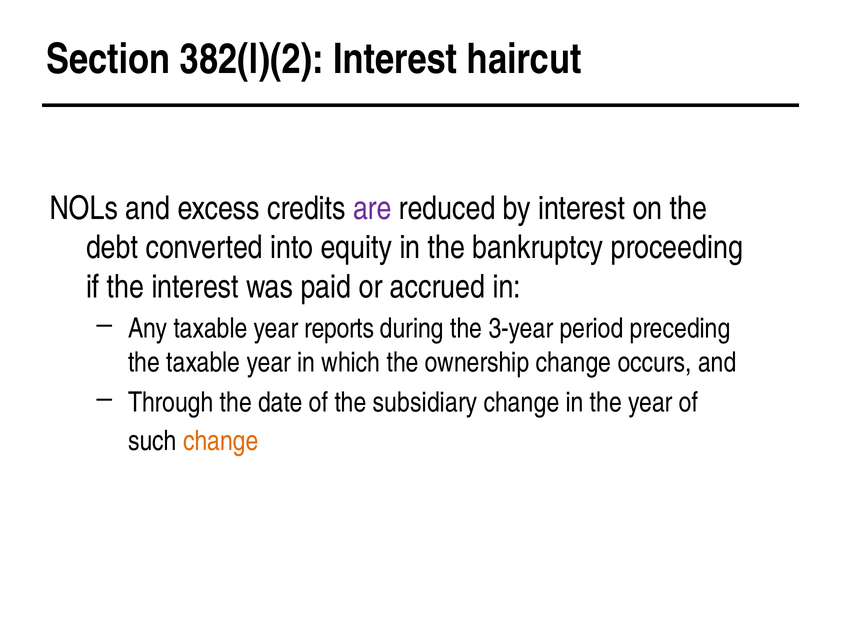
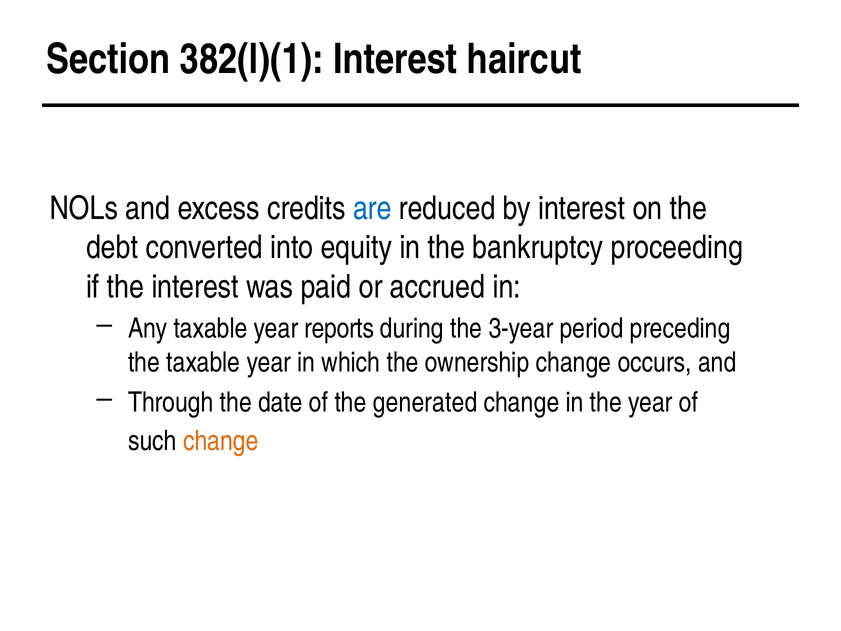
382(l)(2: 382(l)(2 -> 382(l)(1 (252, 59)
are colour: purple -> blue (372, 208)
subsidiary: subsidiary -> generated (425, 402)
